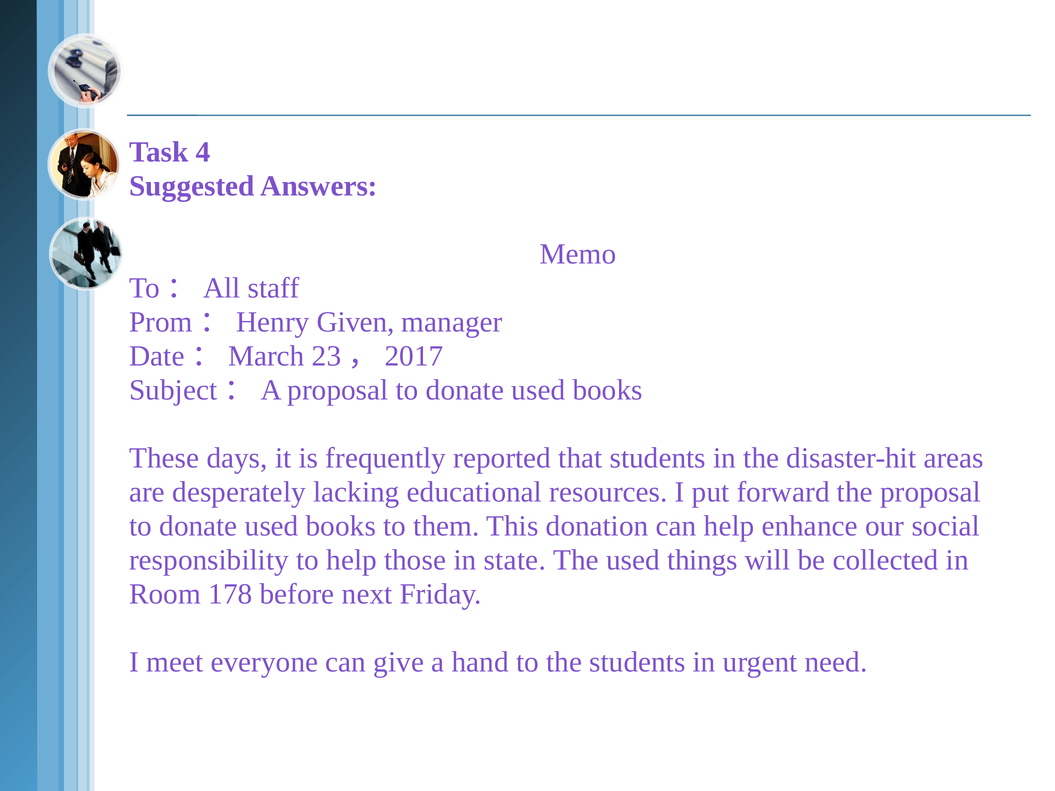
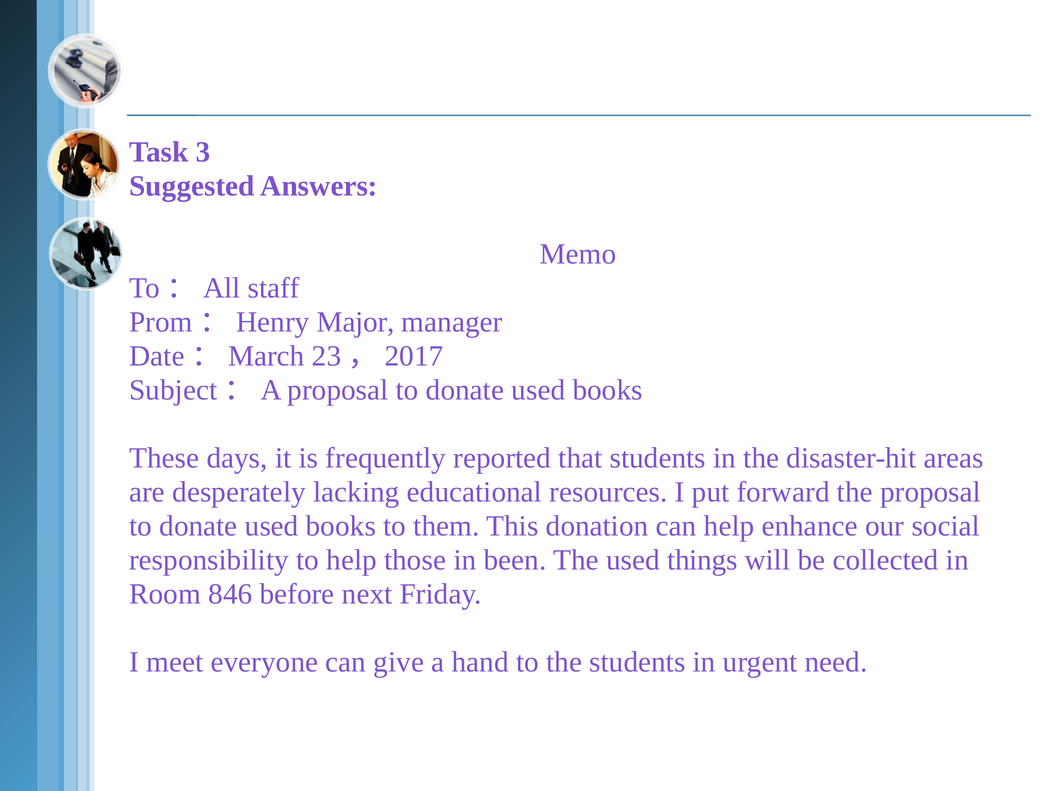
4: 4 -> 3 (203, 152)
Given: Given -> Major (356, 322)
state: state -> been (515, 560)
178: 178 -> 846 (230, 594)
